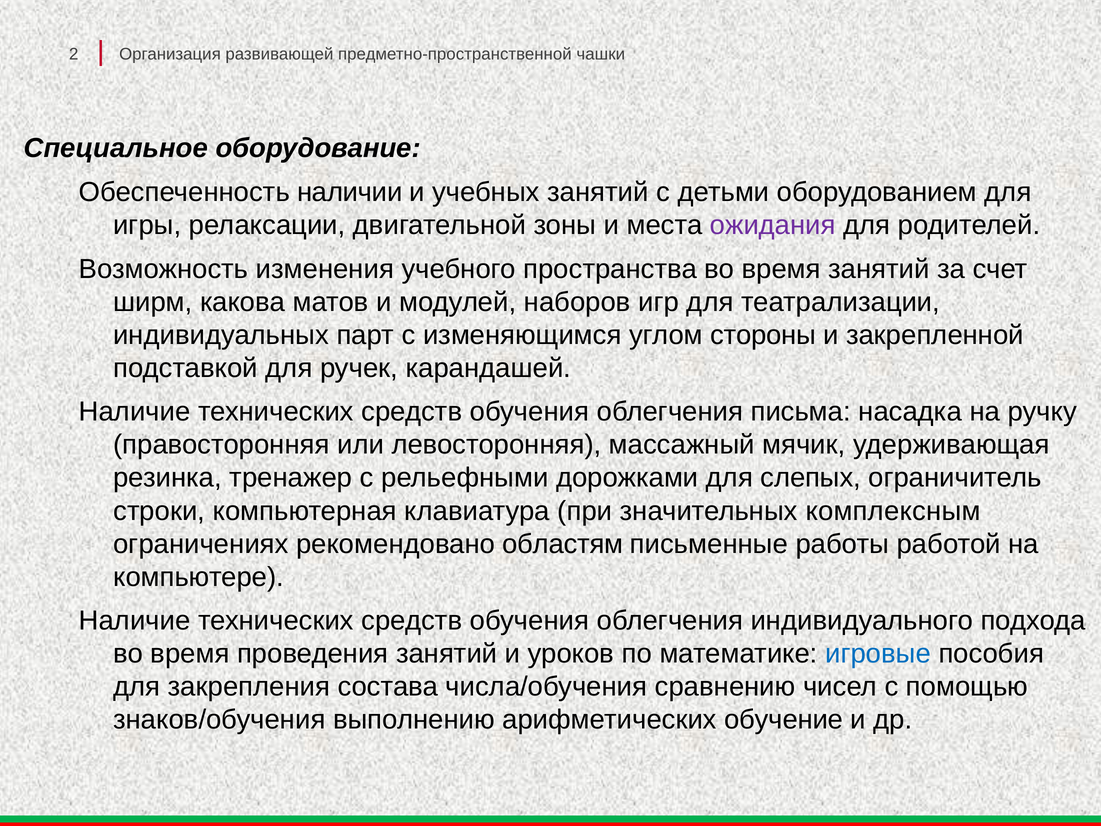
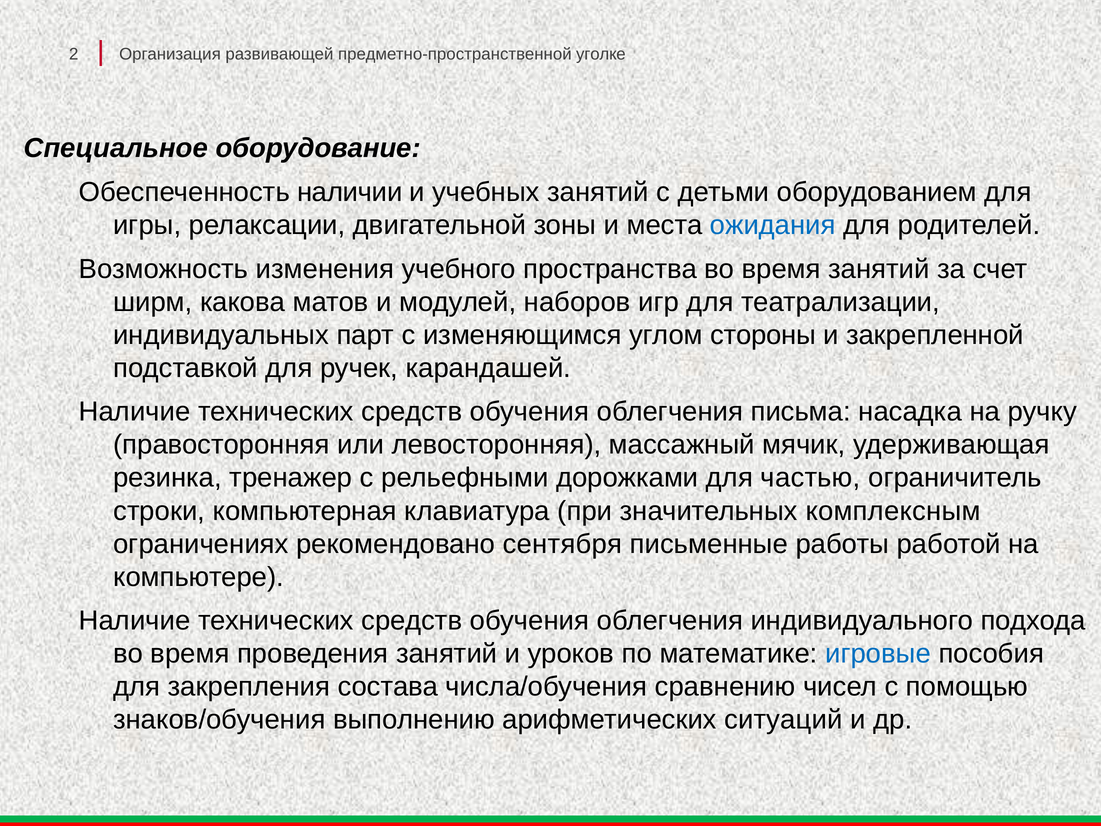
чашки: чашки -> уголке (601, 54)
ожидания colour: purple -> blue (773, 225)
слепых: слепых -> частью (810, 478)
областям: областям -> сентября (562, 544)
обучение: обучение -> ситуаций (783, 720)
